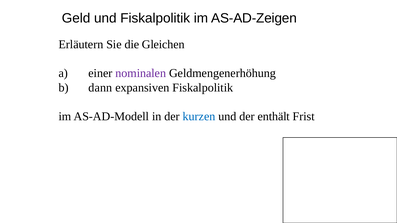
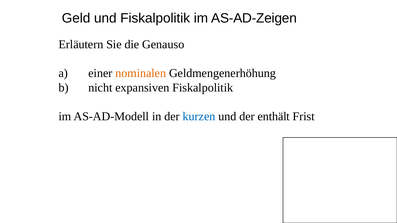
Gleichen: Gleichen -> Genauso (163, 44)
nominalen colour: purple -> orange (141, 73)
dann: dann -> nicht (100, 88)
